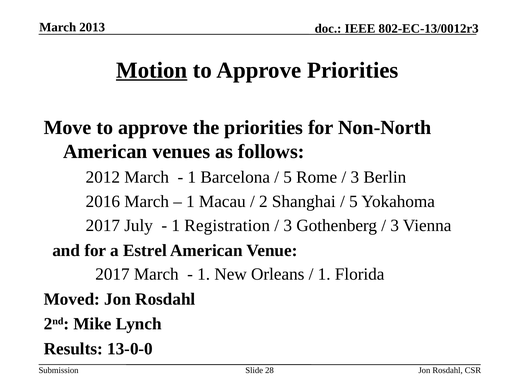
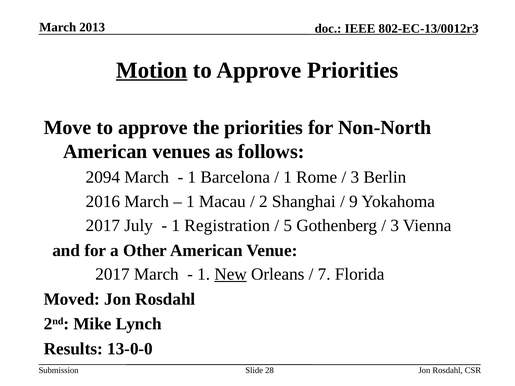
2012: 2012 -> 2094 (103, 177)
5: 5 -> 1 (288, 177)
5: 5 -> 9 (353, 202)
3: 3 -> 5 (288, 226)
Estrel: Estrel -> Other (145, 251)
New underline: none -> present (231, 274)
1: 1 -> 7 (324, 274)
